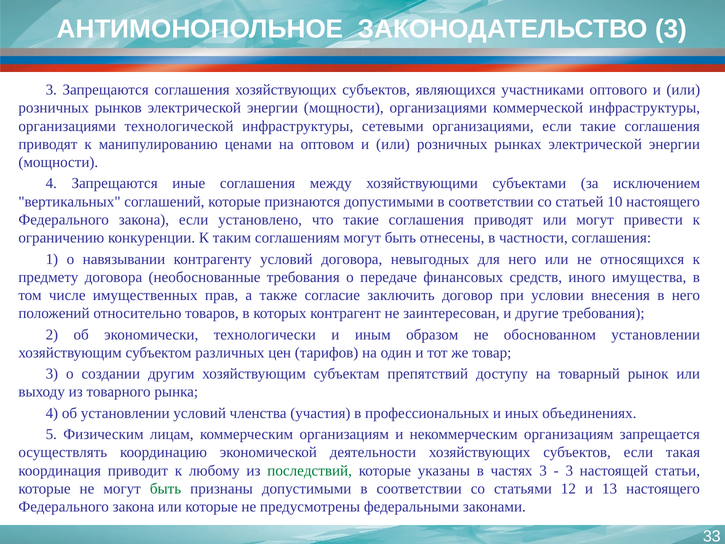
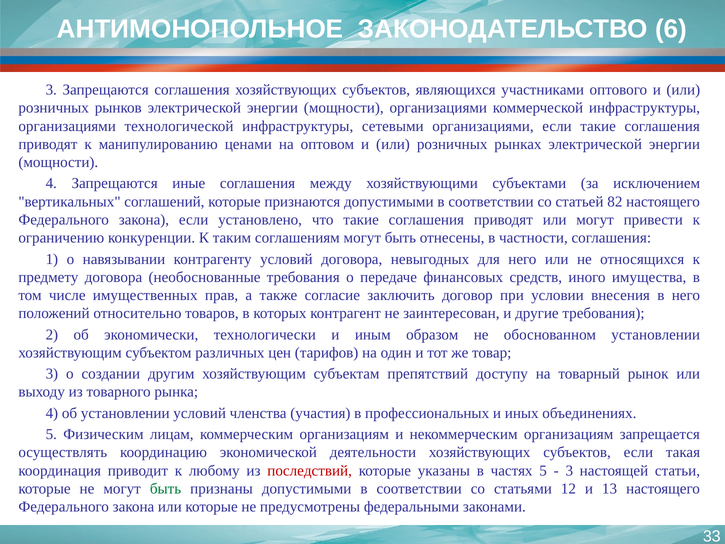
ЗАКОНОДАТЕЛЬСТВО 3: 3 -> 6 (671, 29)
10: 10 -> 82 (615, 201)
последствий colour: green -> red (310, 470)
частях 3: 3 -> 5 (543, 470)
